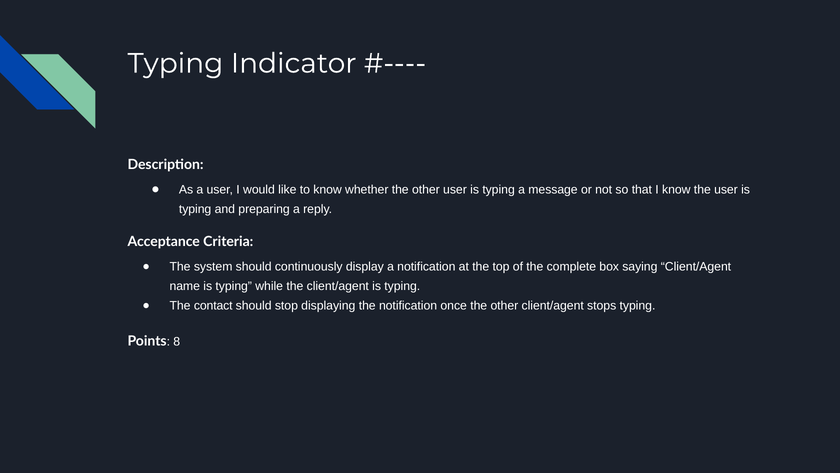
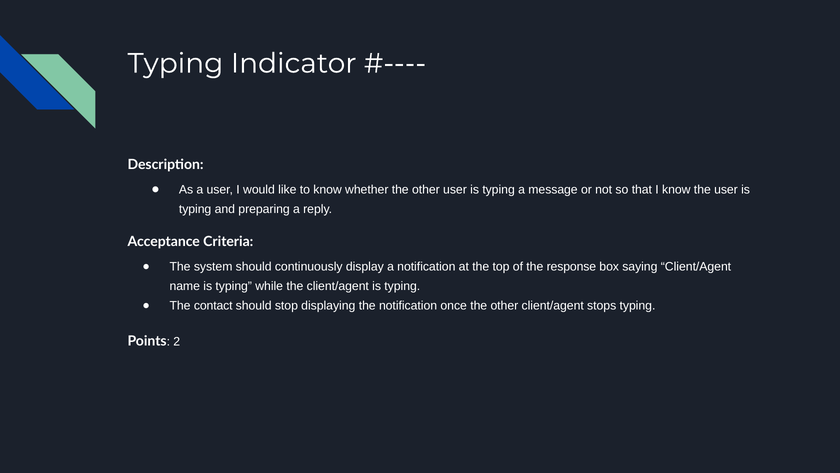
complete: complete -> response (571, 266)
8: 8 -> 2 (177, 341)
